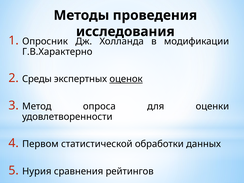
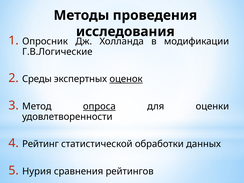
Г.В.Характерно: Г.В.Характерно -> Г.В.Логические (57, 52)
опроса underline: none -> present (99, 106)
Первом: Первом -> Рейтинг (40, 144)
